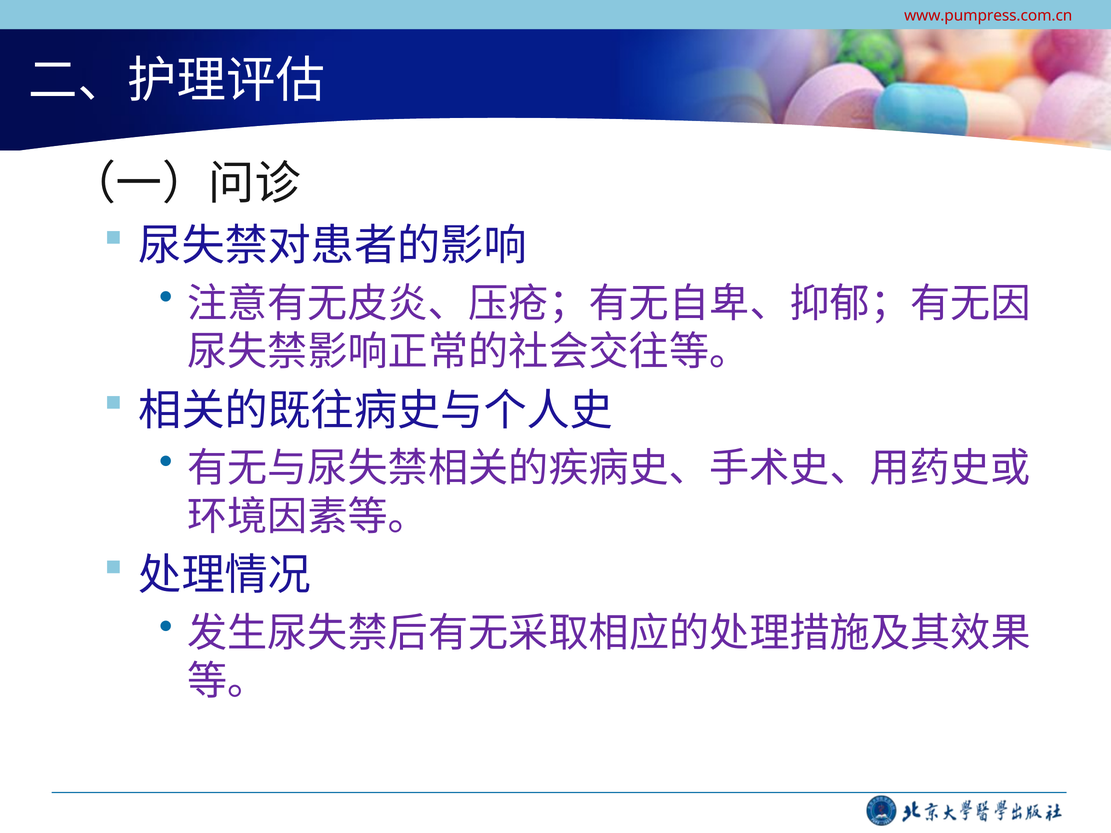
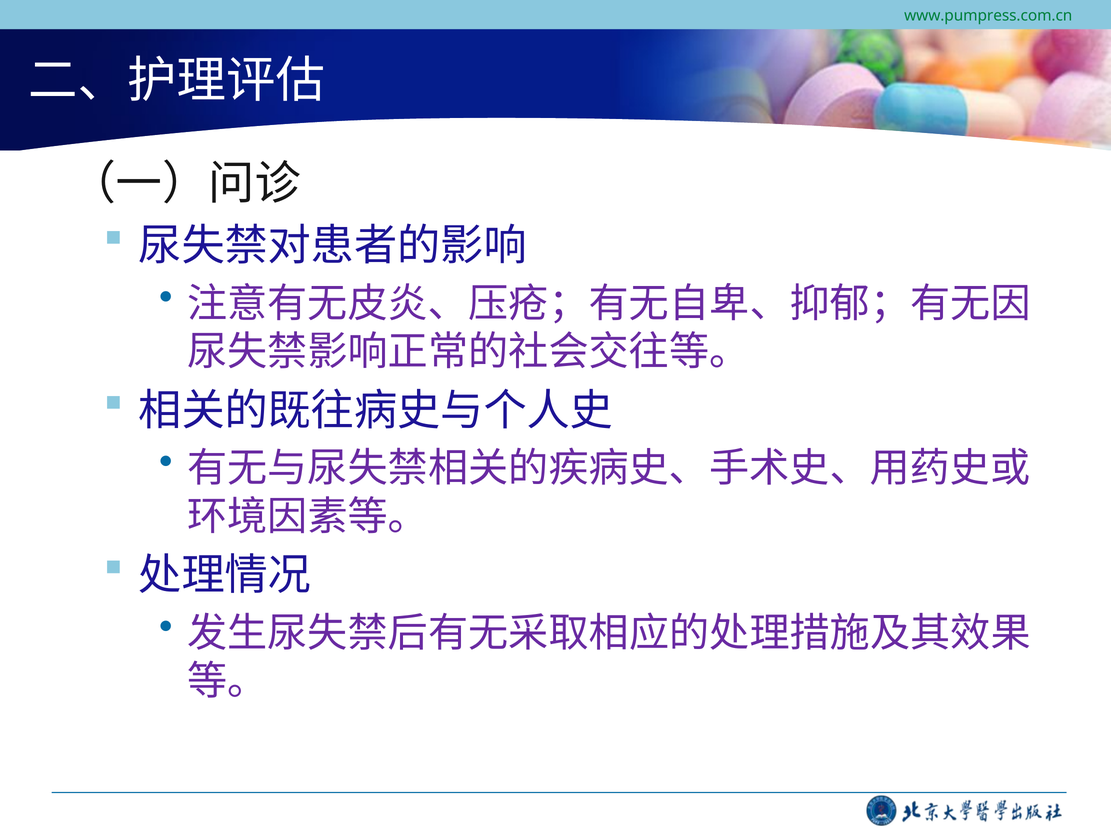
www.pumpress.com.cn colour: red -> green (988, 16)
